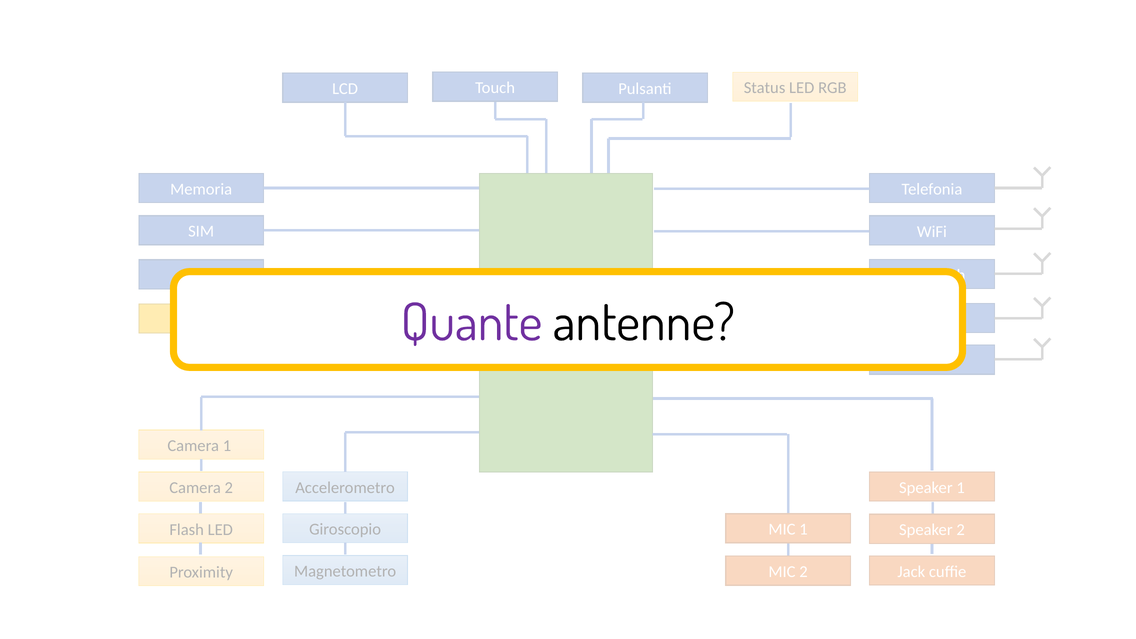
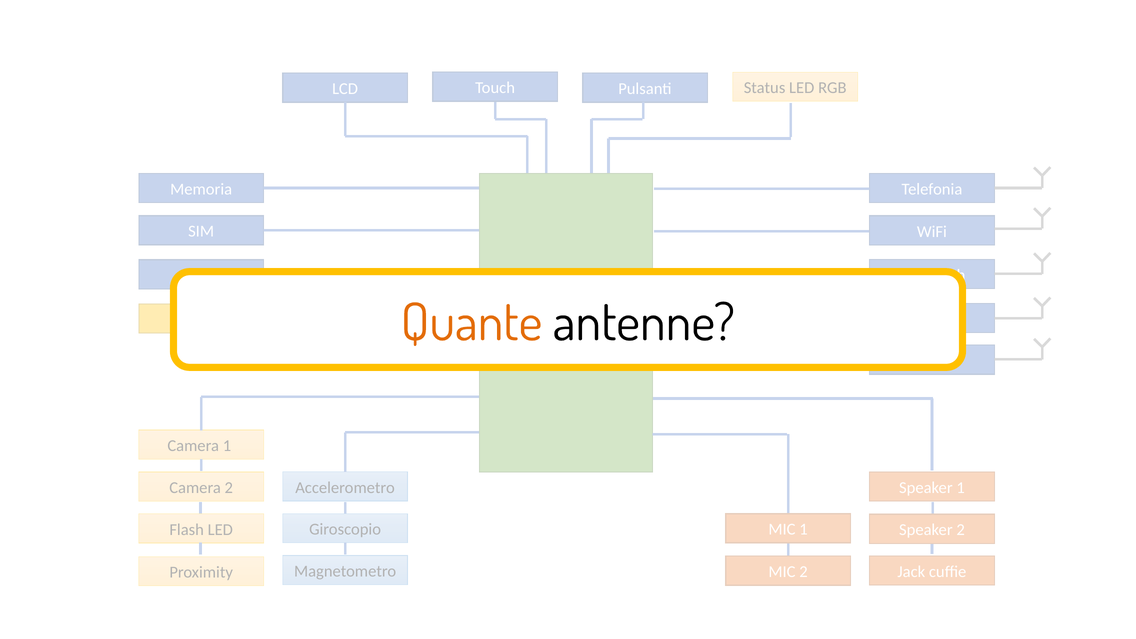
Quante colour: purple -> orange (472, 323)
